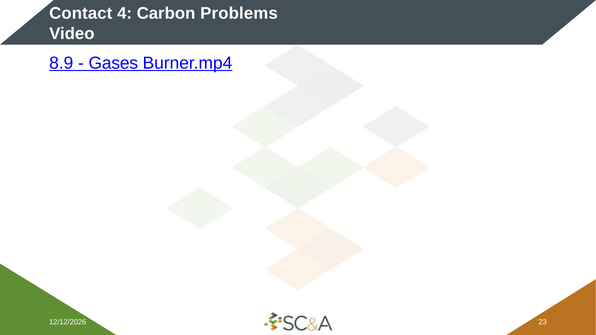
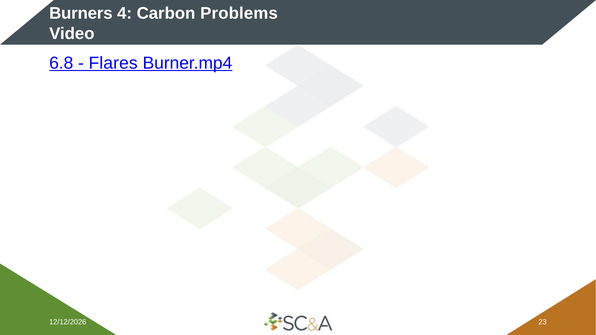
Contact: Contact -> Burners (81, 13)
8.9: 8.9 -> 6.8 (61, 63)
Gases: Gases -> Flares (113, 63)
